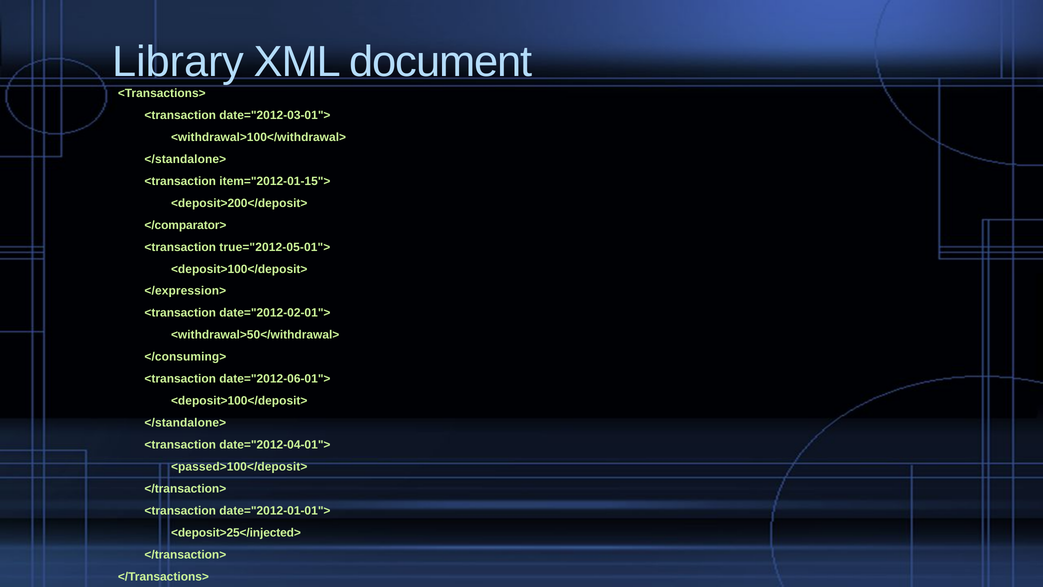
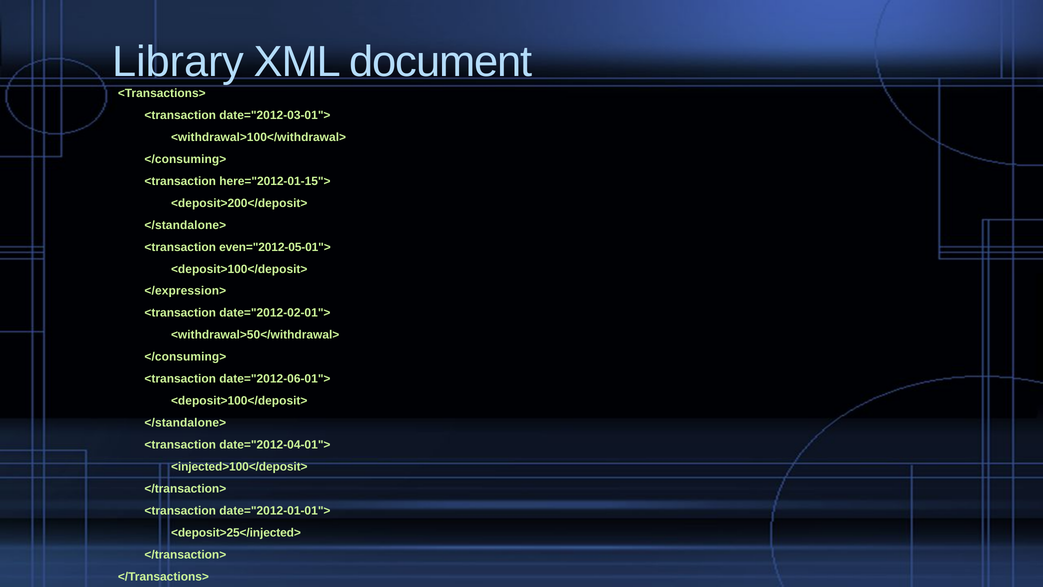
</standalone>: </standalone> -> </consuming> (185, 159)
item="2012-01-15">: item="2012-01-15"> -> here="2012-01-15"> (275, 181)
</comparator>: </comparator> -> </standalone> (185, 225)
true="2012-05-01">: true="2012-05-01"> -> even="2012-05-01"> (275, 247)
<passed>100</deposit>: <passed>100</deposit> -> <injected>100</deposit> (239, 467)
